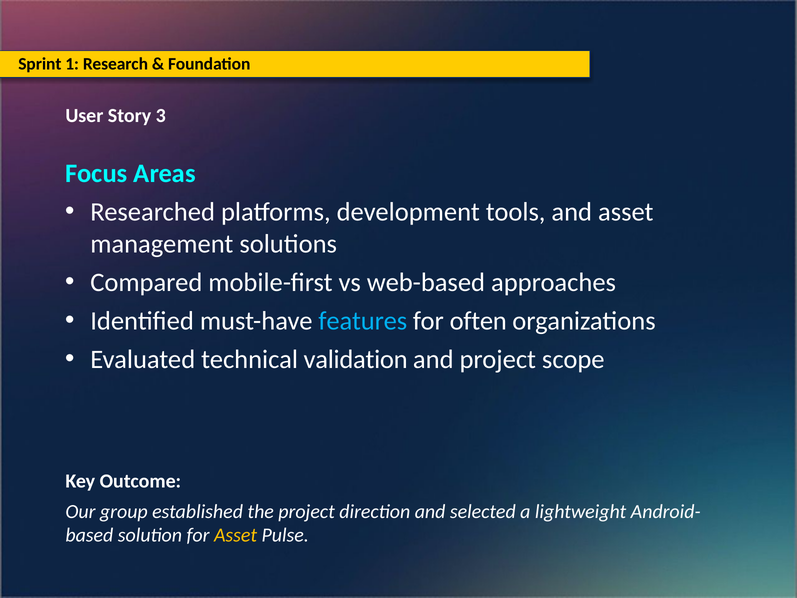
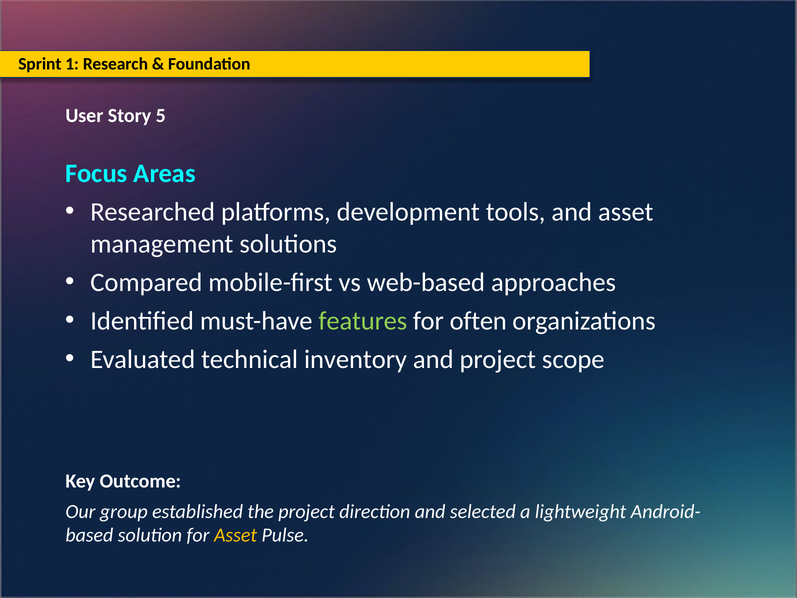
3: 3 -> 5 (161, 116)
features colour: light blue -> light green (363, 321)
validation: validation -> inventory (356, 359)
